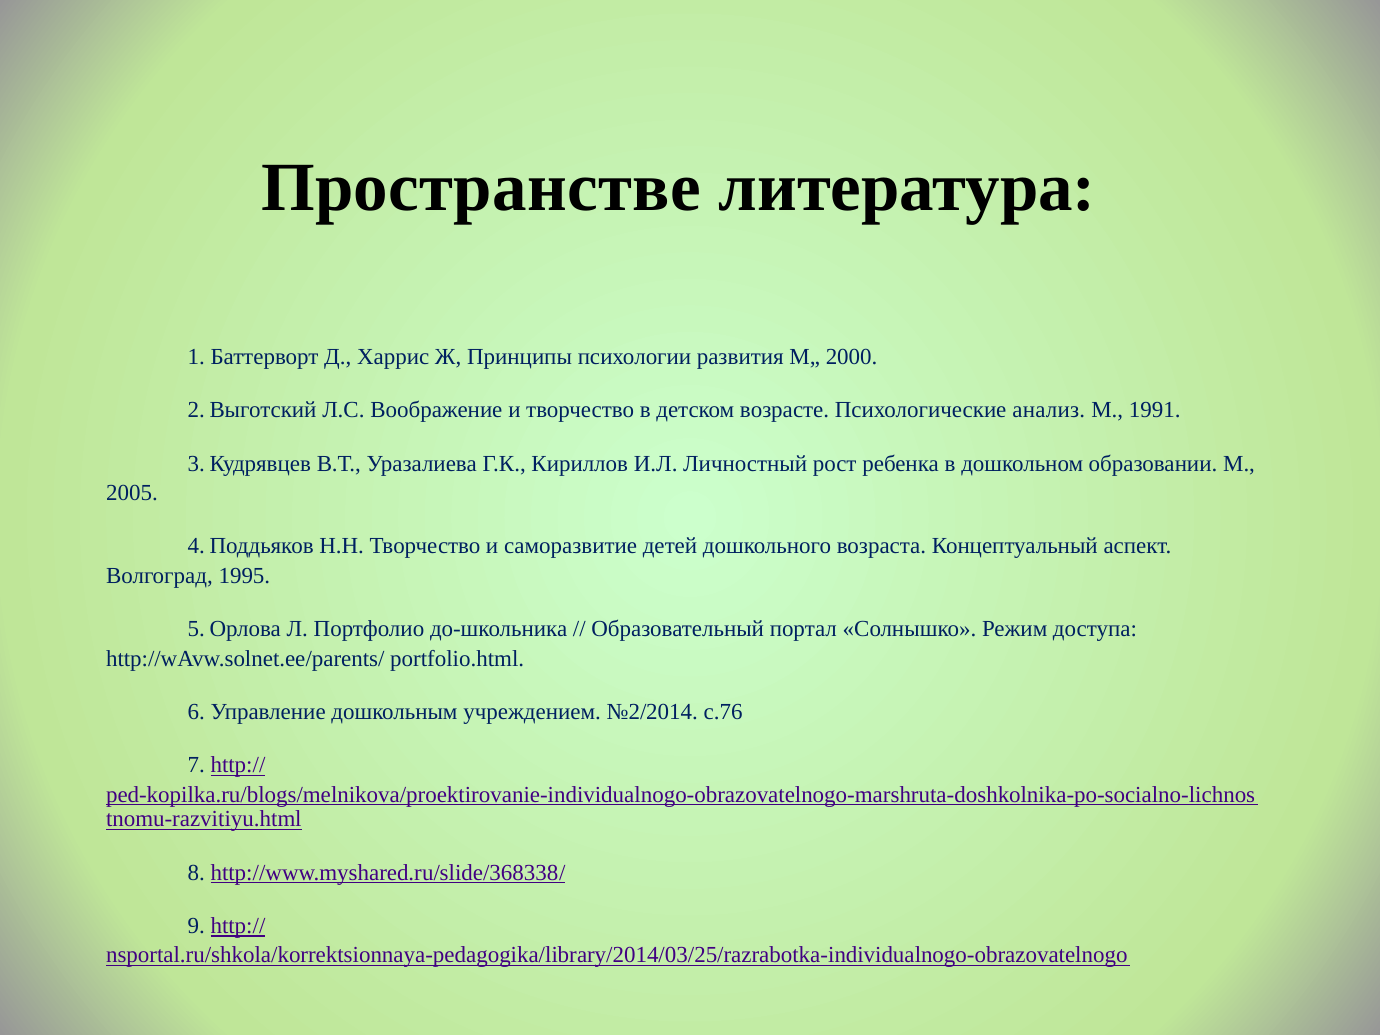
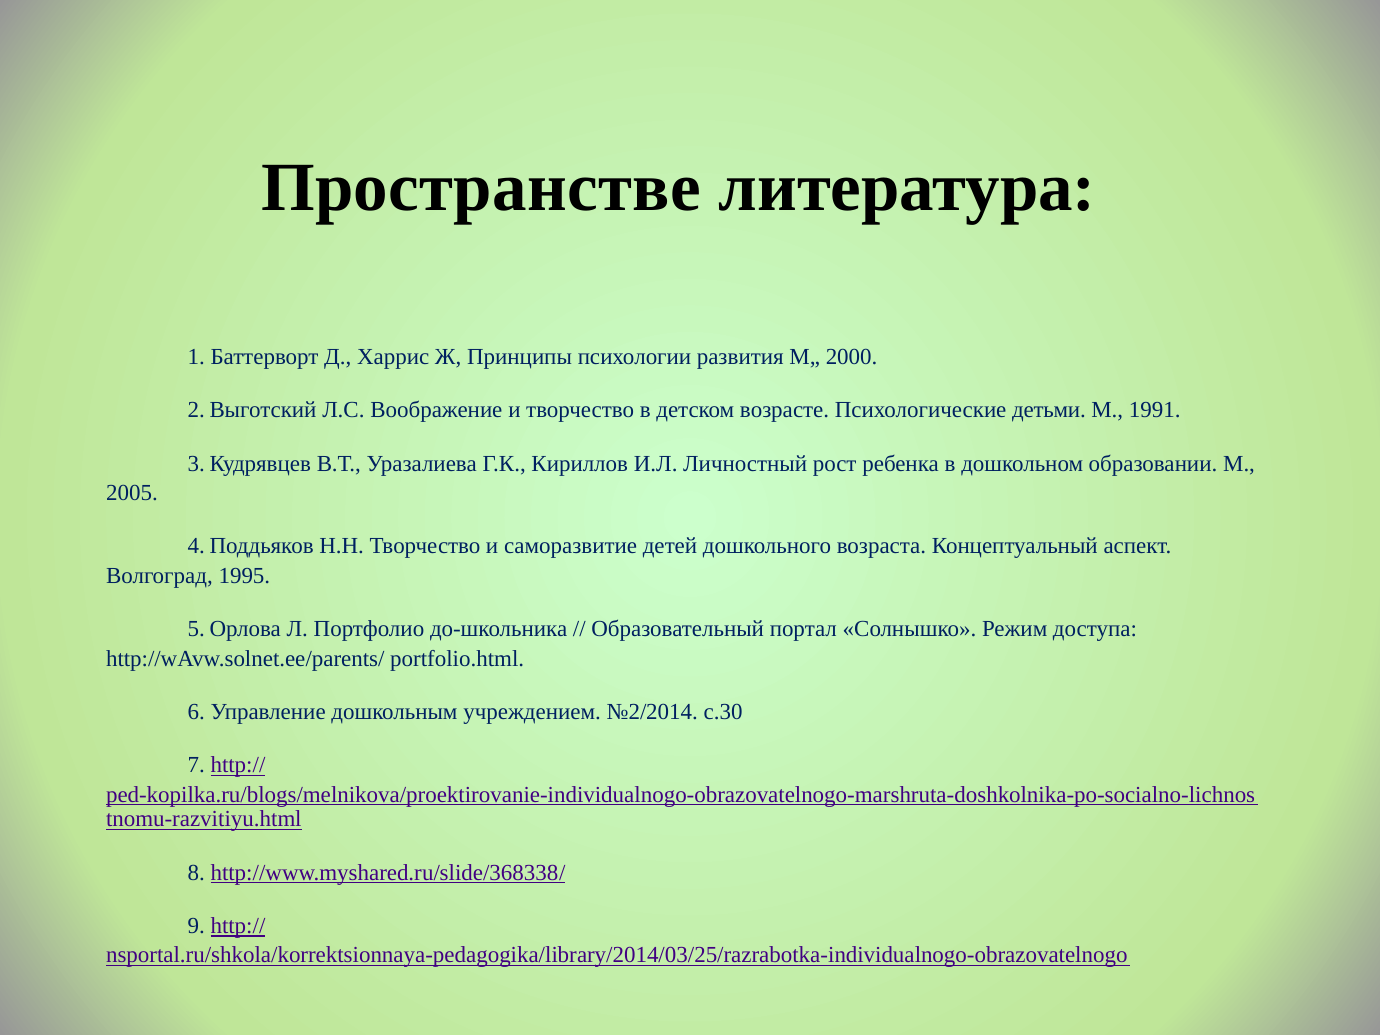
анализ: анализ -> детьми (1049, 410)
с.76: с.76 -> с.30 (723, 712)
